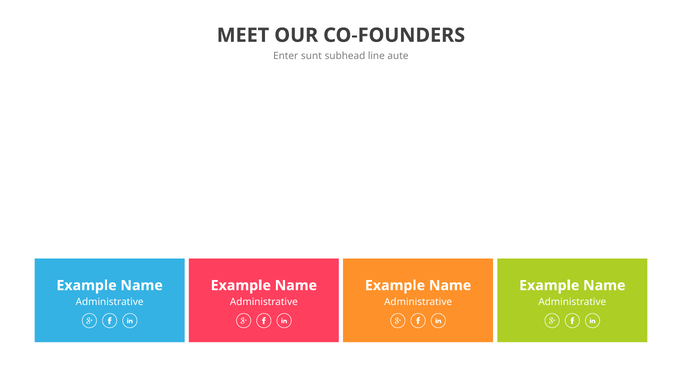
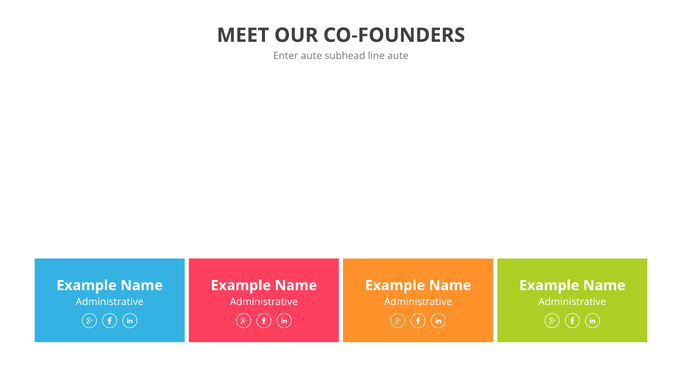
Enter sunt: sunt -> aute (311, 56)
